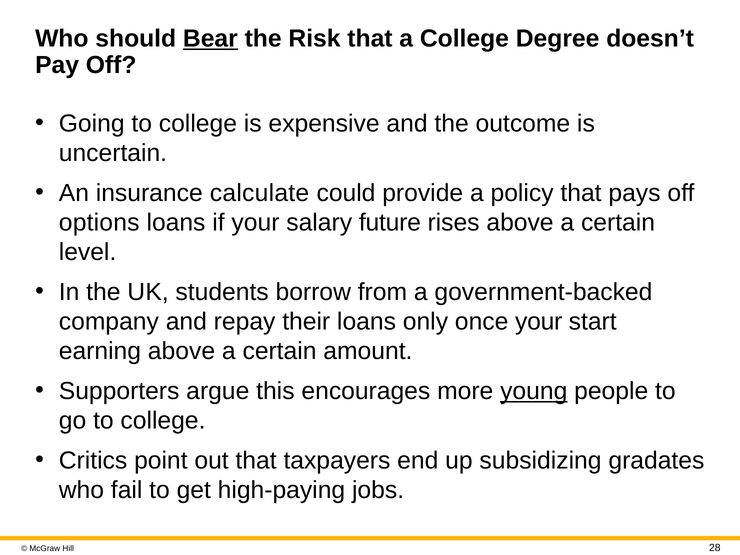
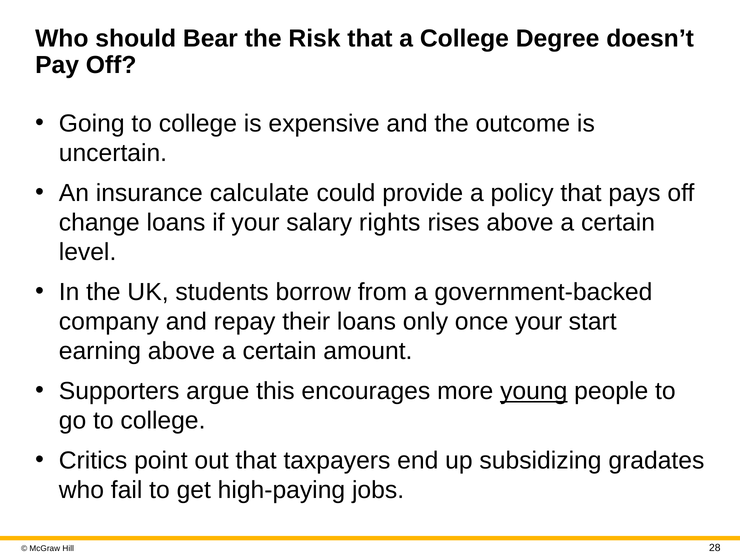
Bear underline: present -> none (210, 39)
options: options -> change (99, 223)
future: future -> rights (390, 223)
